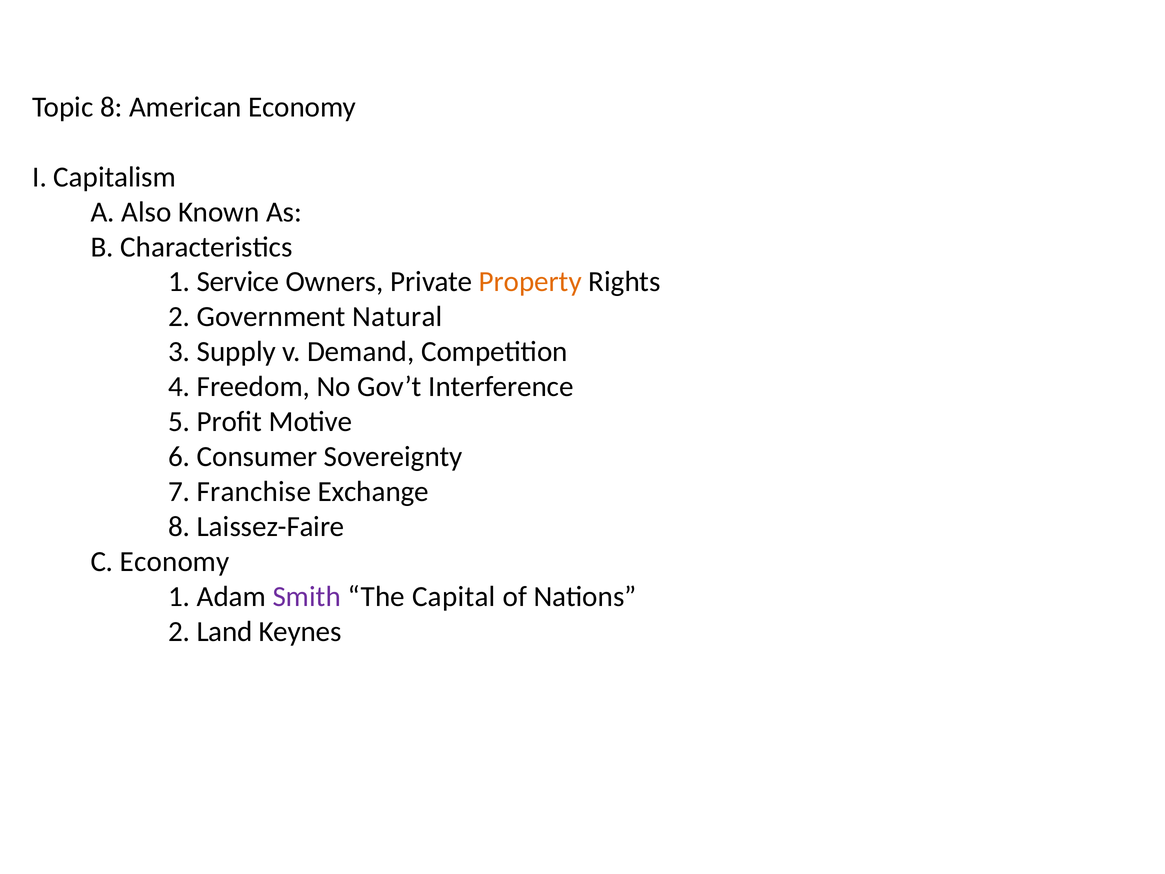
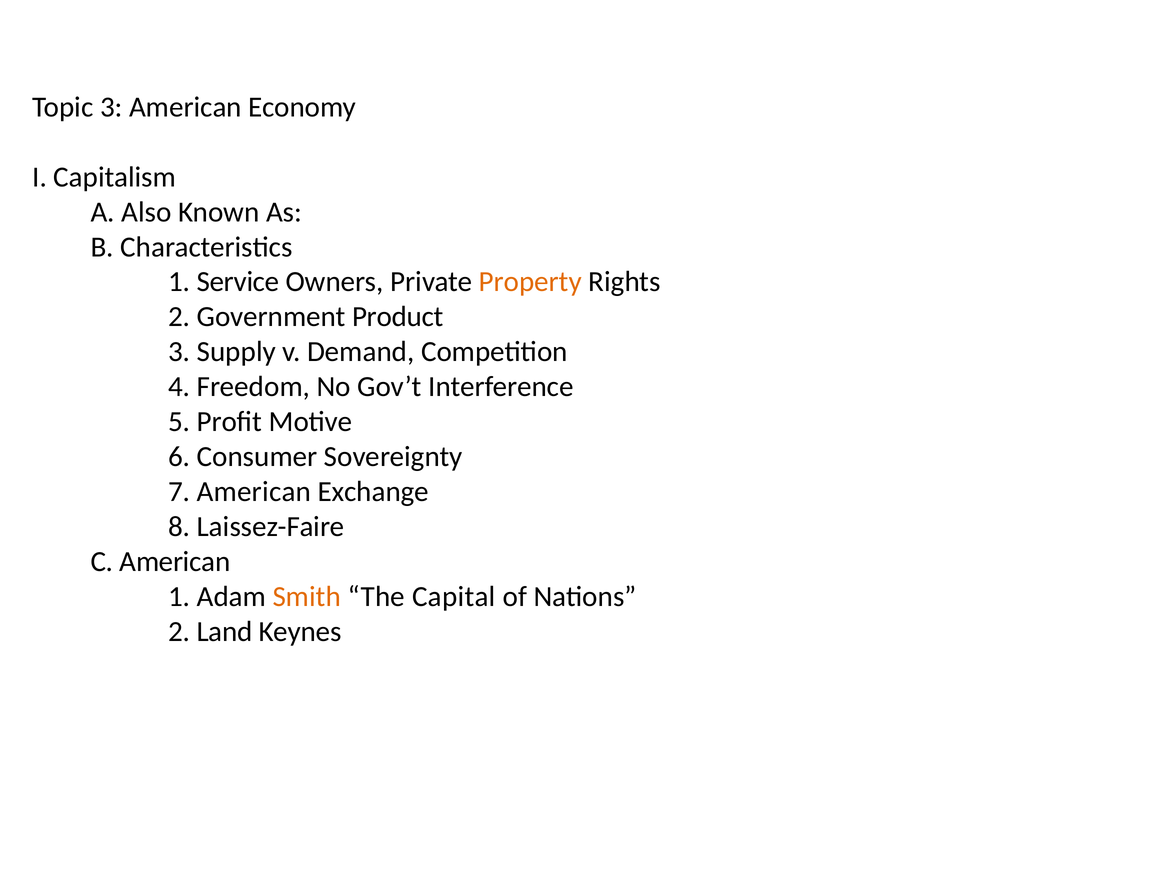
Topic 8: 8 -> 3 (111, 107)
Natural: Natural -> Product (398, 317)
7 Franchise: Franchise -> American (254, 491)
C Economy: Economy -> American (175, 561)
Smith colour: purple -> orange (307, 596)
